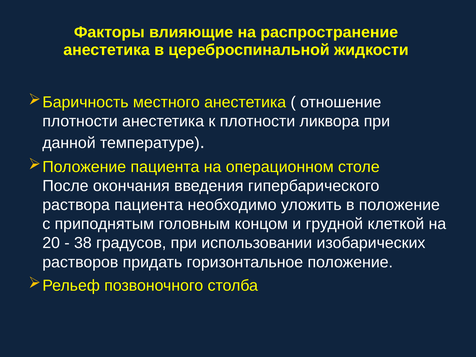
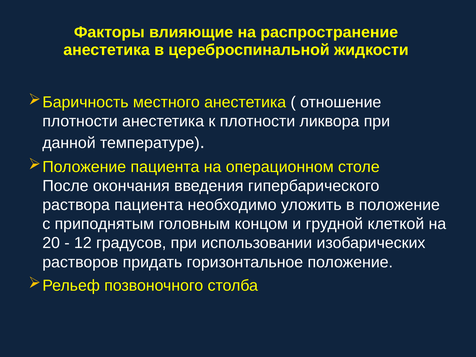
38: 38 -> 12 (83, 243)
